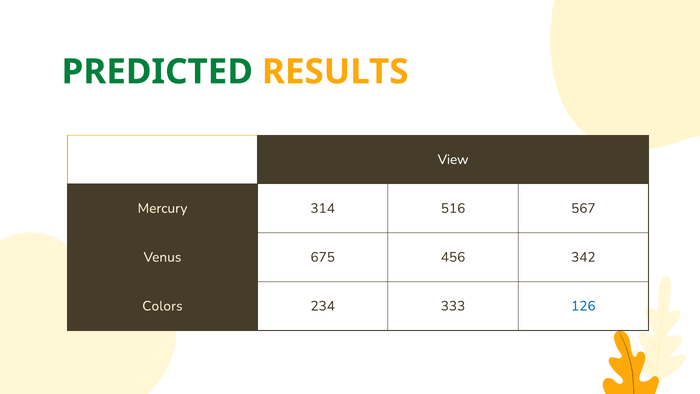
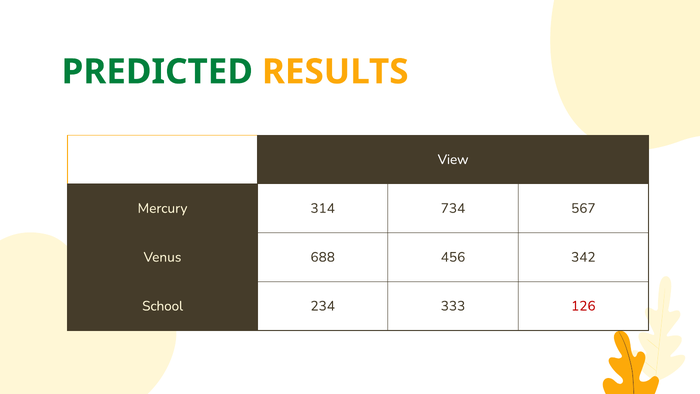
516: 516 -> 734 (453, 208)
675: 675 -> 688 (323, 257)
Colors: Colors -> School (163, 306)
126 colour: blue -> red (583, 306)
